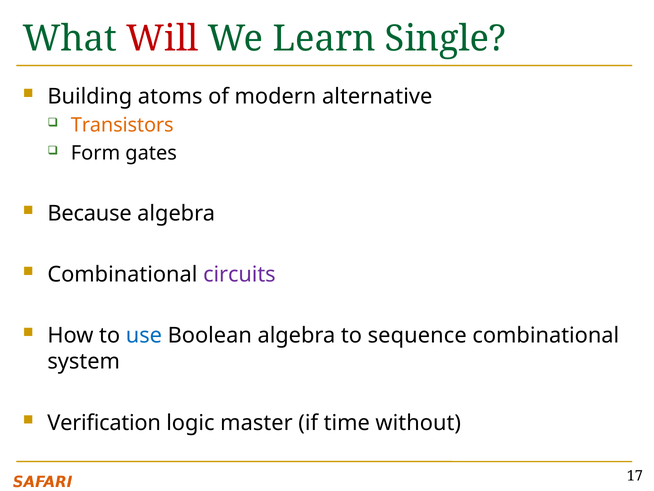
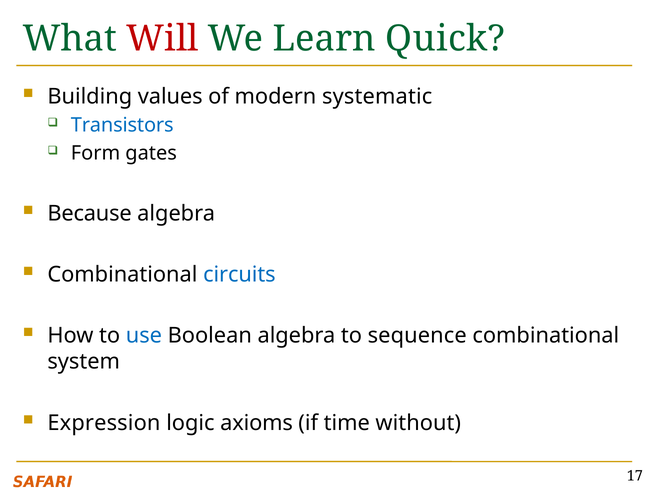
Single: Single -> Quick (445, 39)
atoms: atoms -> values (170, 96)
alternative: alternative -> systematic (377, 96)
Transistors colour: orange -> blue (122, 125)
circuits colour: purple -> blue (239, 274)
Verification: Verification -> Expression (104, 422)
master: master -> axioms (257, 422)
